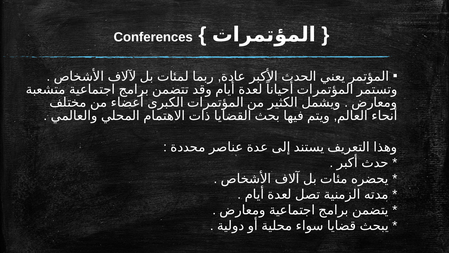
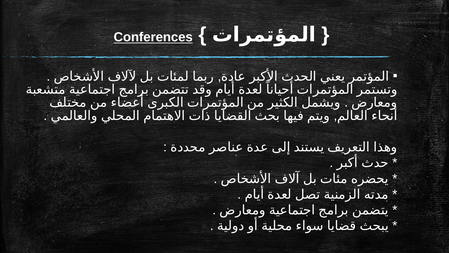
Conferences underline: none -> present (153, 37)
